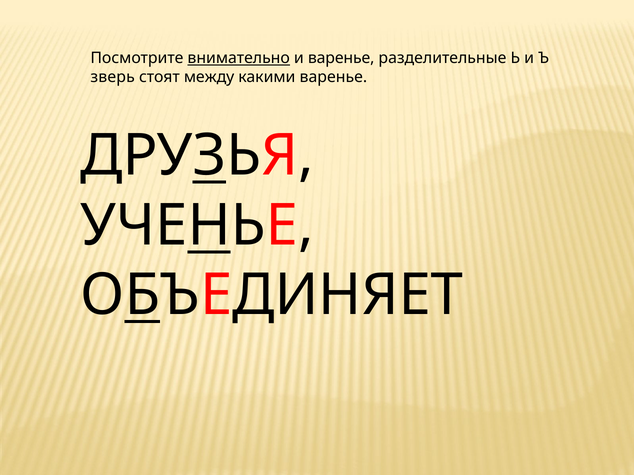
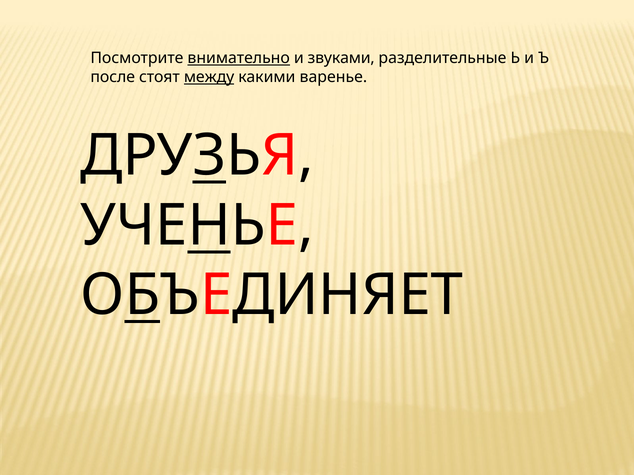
и варенье: варенье -> звуками (341, 58)
зверь: зверь -> после (113, 77)
между underline: none -> present (209, 77)
